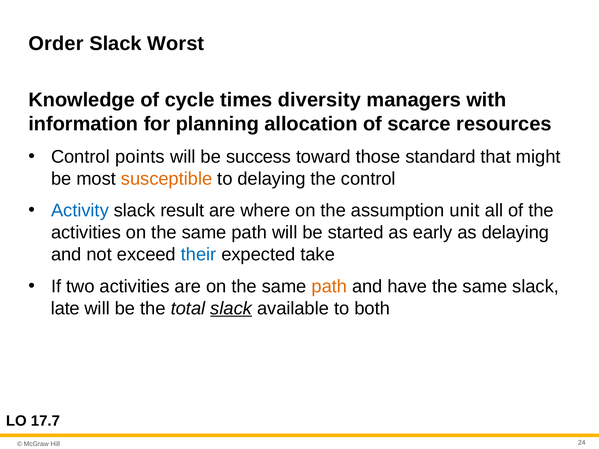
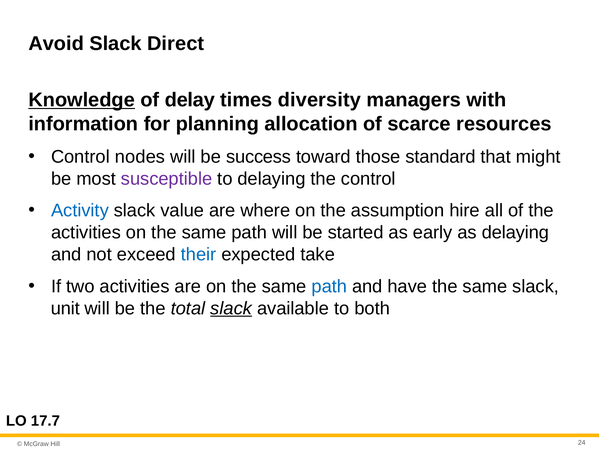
Order: Order -> Avoid (56, 44)
Worst: Worst -> Direct (176, 44)
Knowledge underline: none -> present (82, 100)
cycle: cycle -> delay (190, 100)
points: points -> nodes (140, 157)
susceptible colour: orange -> purple (167, 179)
result: result -> value (182, 211)
unit: unit -> hire (465, 211)
path colour: orange -> blue (329, 287)
late: late -> unit (65, 309)
